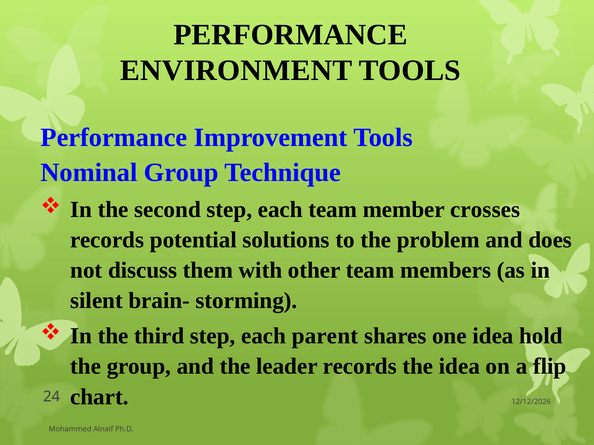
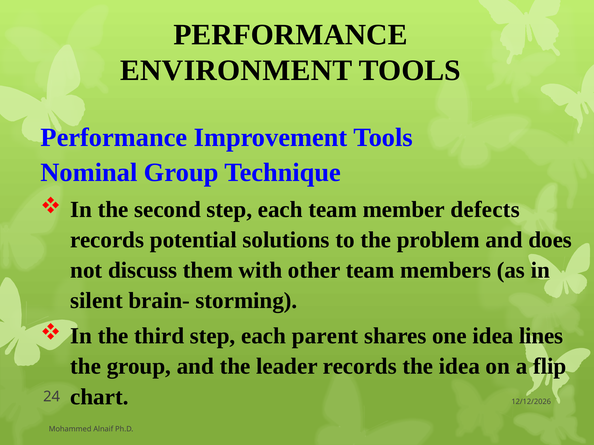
crosses: crosses -> defects (485, 210)
hold: hold -> lines (541, 336)
